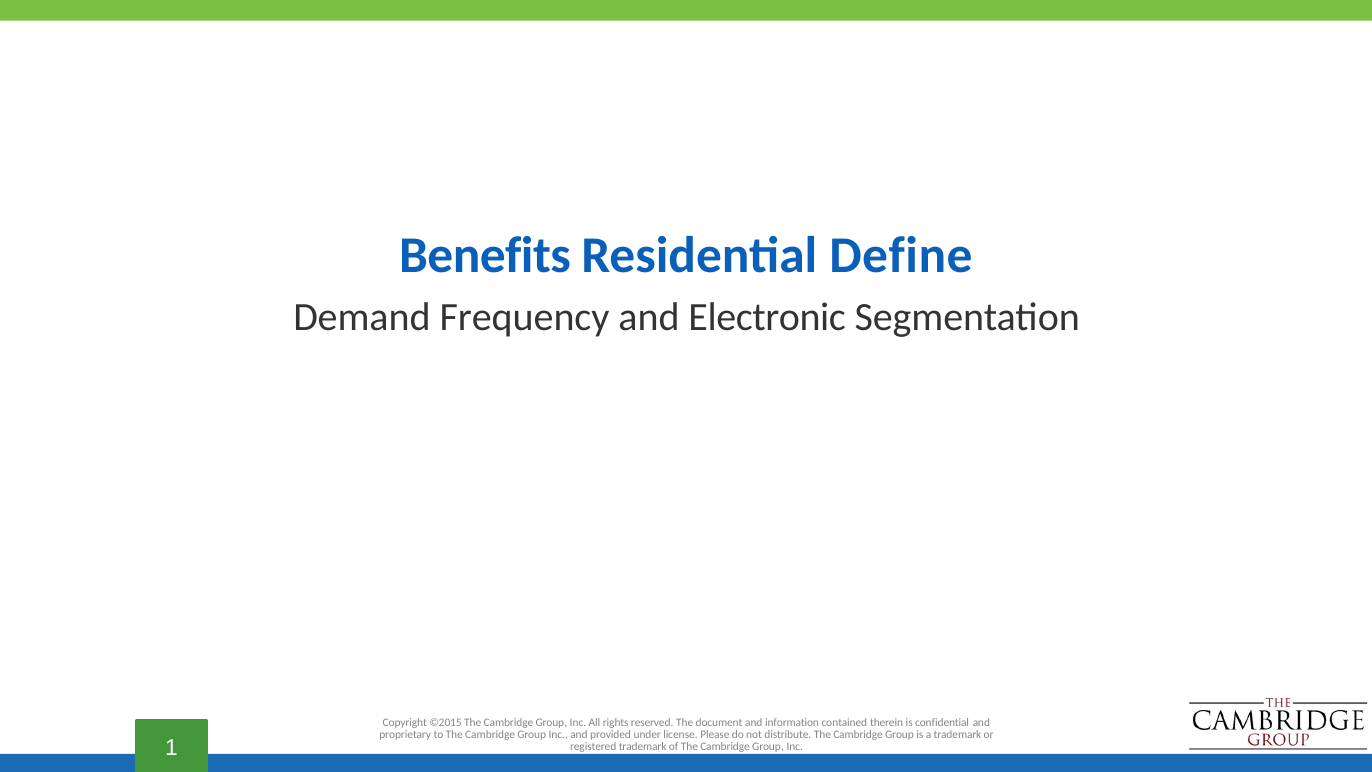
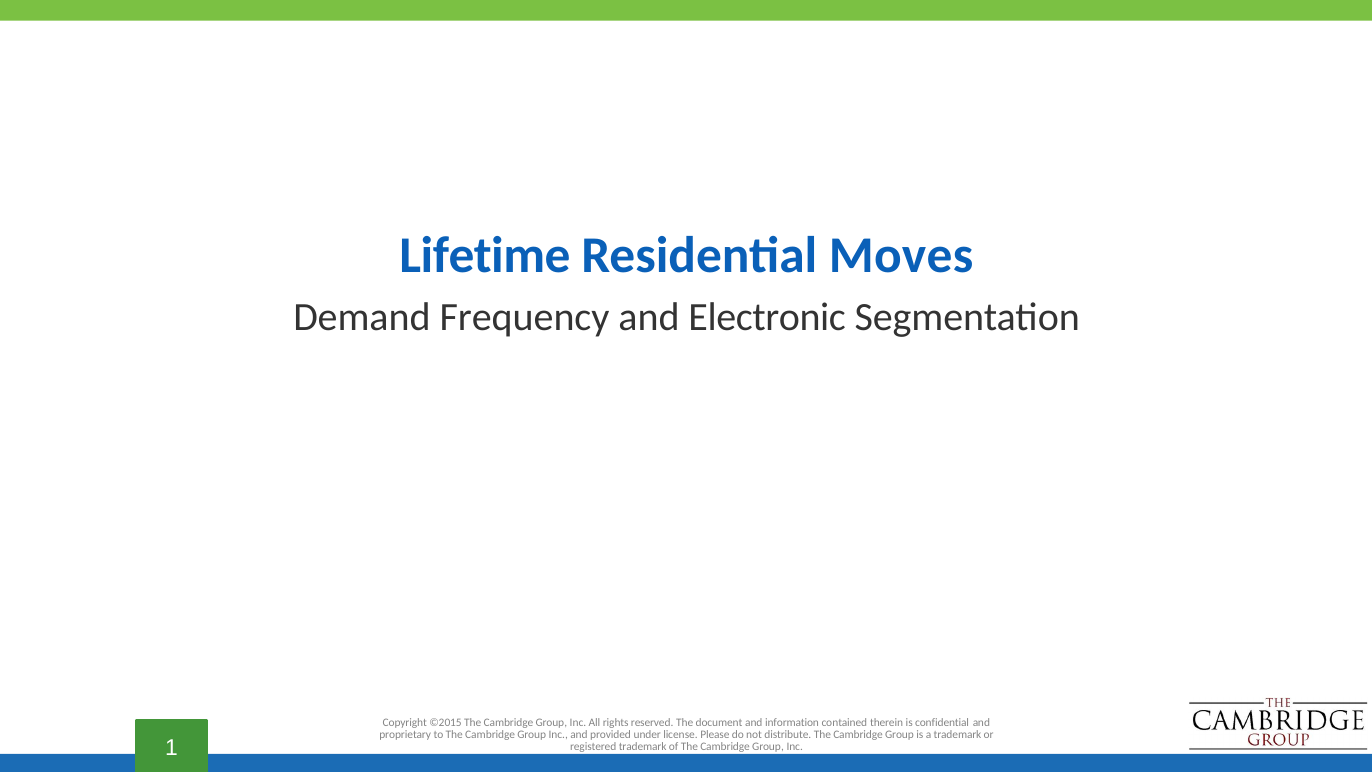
Benefits: Benefits -> Lifetime (485, 255)
Define: Define -> Moves (901, 255)
